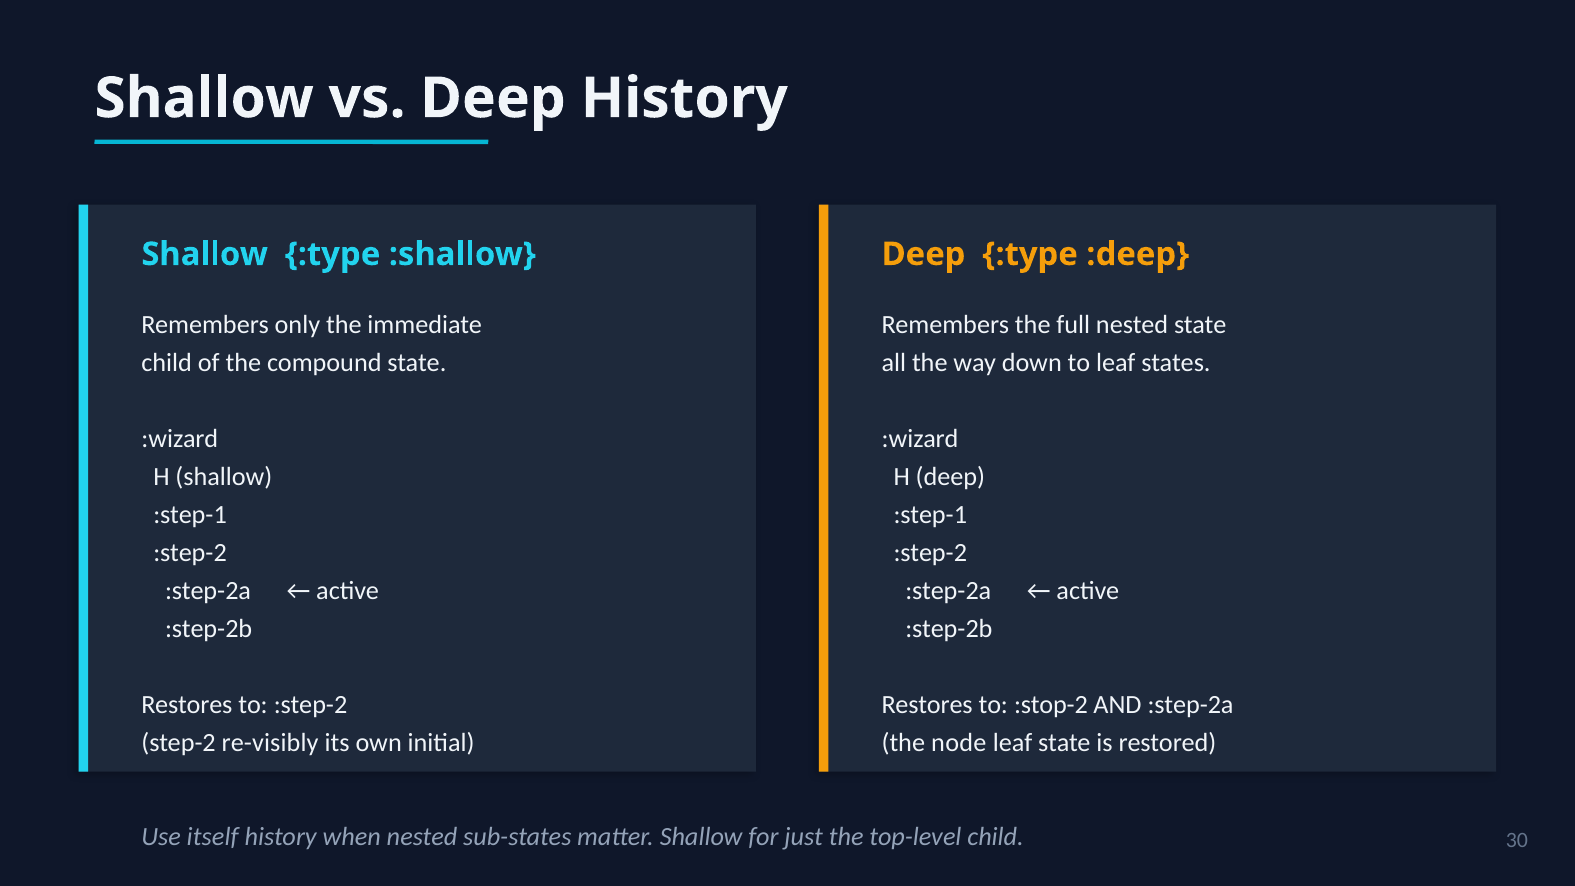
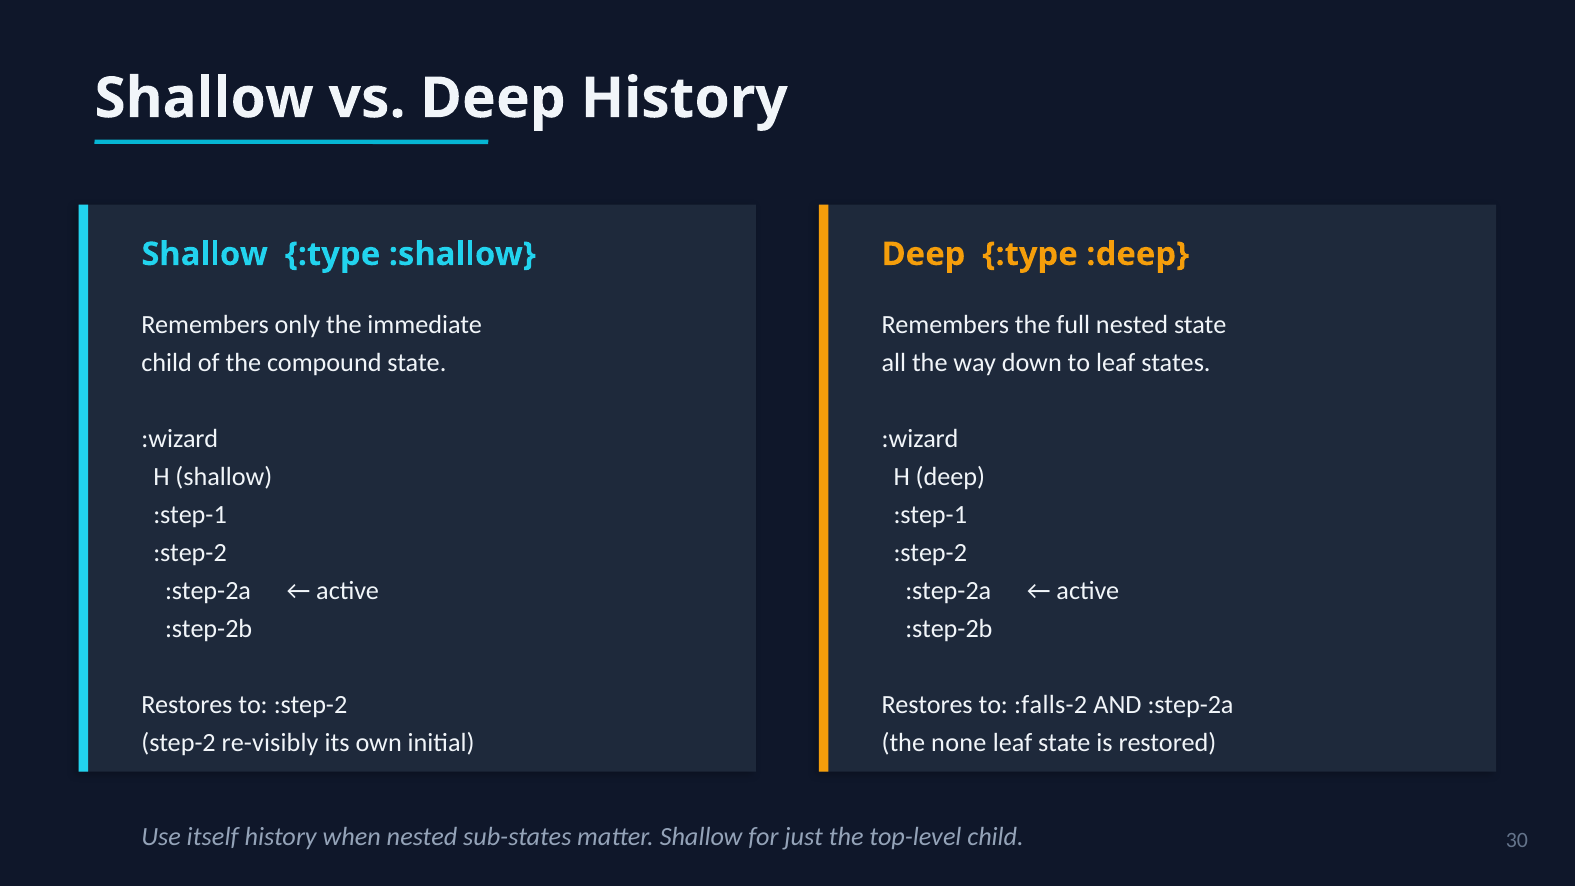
:stop-2: :stop-2 -> :falls-2 (1051, 705)
node: node -> none (959, 743)
